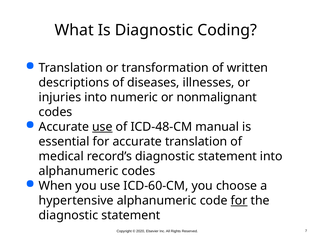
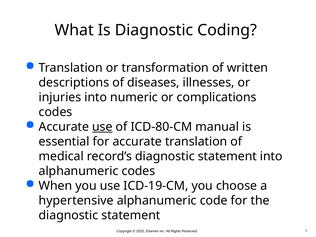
nonmalignant: nonmalignant -> complications (217, 97)
ICD-48-CM: ICD-48-CM -> ICD-80-CM (161, 127)
ICD-60-CM: ICD-60-CM -> ICD-19-CM (156, 186)
for underline: present -> none (239, 201)
